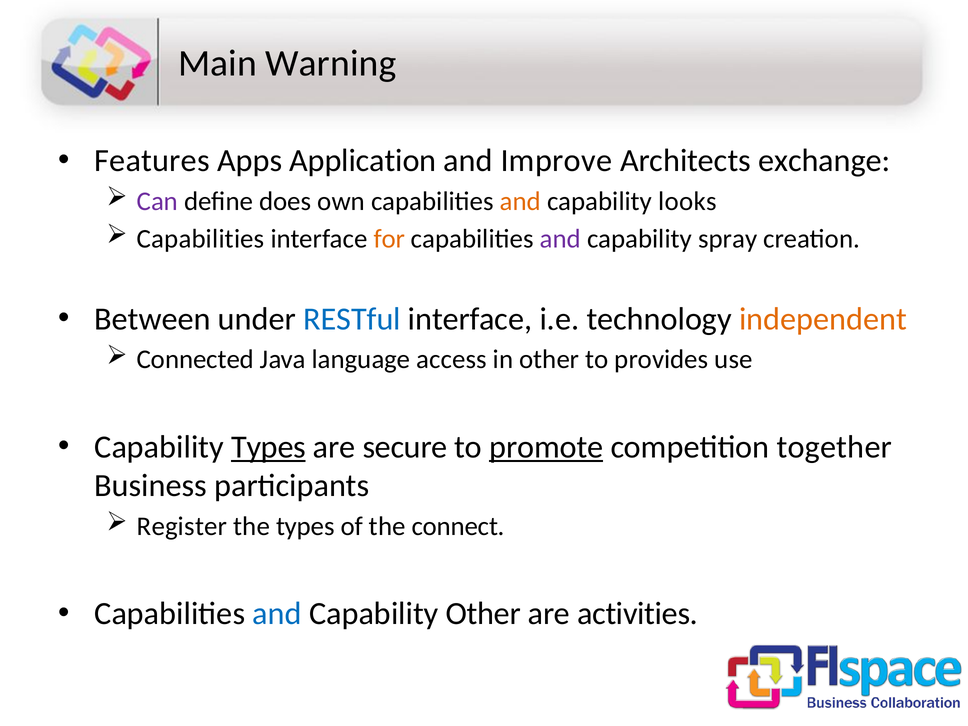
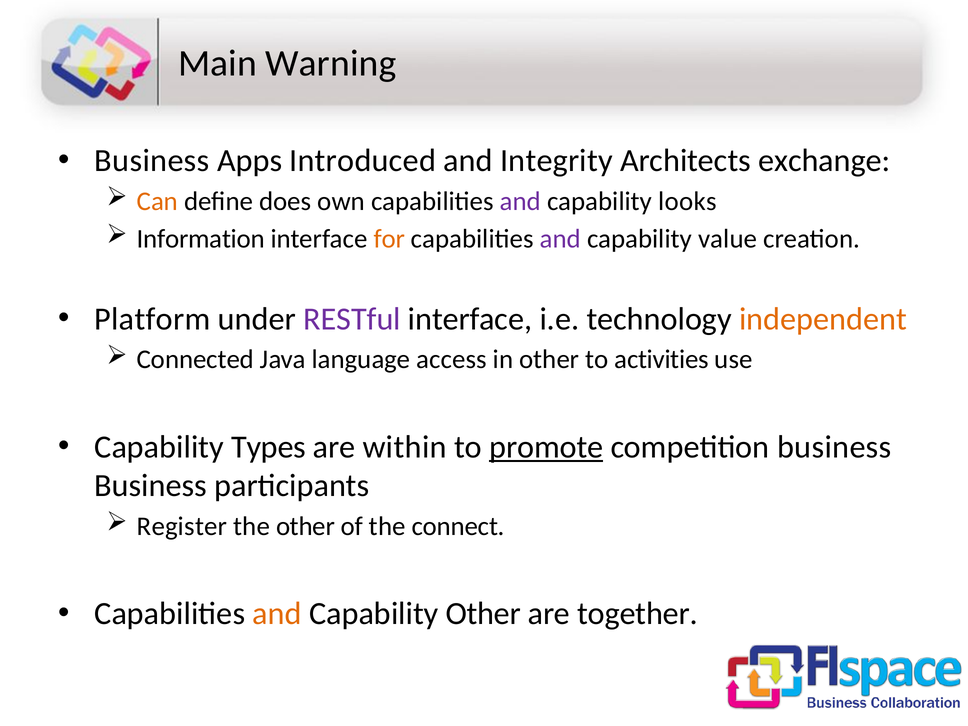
Features: Features -> Business (152, 161)
Application: Application -> Introduced (363, 161)
Improve: Improve -> Integrity (556, 161)
Can colour: purple -> orange (157, 201)
and colour: orange -> purple (521, 201)
Capabilities: Capabilities -> Information (201, 239)
spray: spray -> value (728, 239)
Between: Between -> Platform (152, 319)
RESTful colour: blue -> purple (352, 319)
provides: provides -> activities (662, 359)
Types underline: present -> none (269, 447)
secure: secure -> within (405, 447)
competition together: together -> business (834, 447)
the types: types -> other (305, 526)
and colour: blue -> orange (277, 614)
activities: activities -> together (637, 614)
